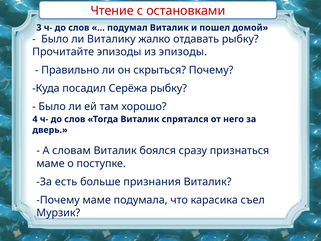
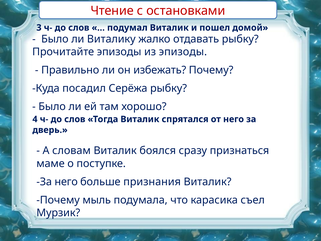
скрыться: скрыться -> избежать (160, 70)
За есть: есть -> него (66, 182)
Почему маме: маме -> мыль (97, 200)
